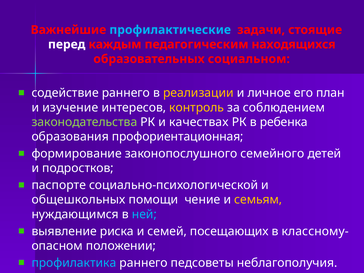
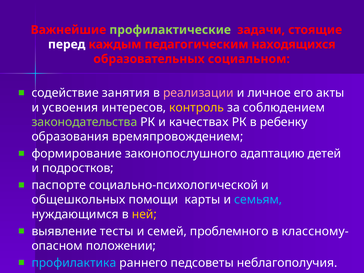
профилактические colour: light blue -> light green (170, 30)
содействие раннего: раннего -> занятия (126, 93)
реализации colour: yellow -> pink (198, 93)
план: план -> акты (330, 93)
изучение: изучение -> усвоения (70, 108)
ребенка: ребенка -> ребенку (284, 122)
профориентационная: профориентационная -> времяпровождением (178, 137)
семейного: семейного -> адаптацию (272, 154)
чение: чение -> карты (202, 200)
семьям colour: yellow -> light blue (258, 200)
ней colour: light blue -> yellow (144, 214)
риска: риска -> тесты (117, 231)
посещающих: посещающих -> проблемного (229, 231)
